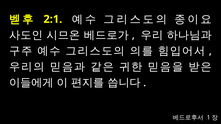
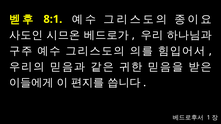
2:1: 2:1 -> 8:1 (53, 19)
